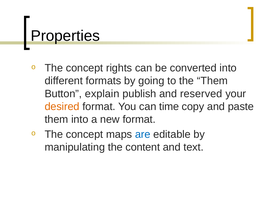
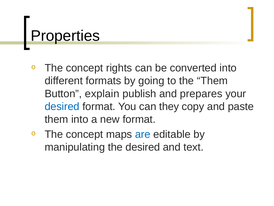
reserved: reserved -> prepares (201, 93)
desired colour: orange -> blue (62, 106)
time: time -> they (169, 106)
the content: content -> desired (143, 147)
